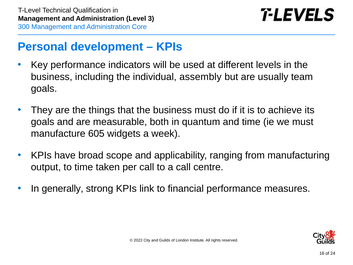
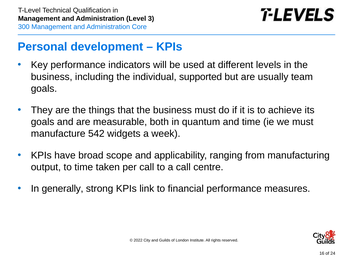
assembly: assembly -> supported (201, 77)
605: 605 -> 542 (96, 134)
